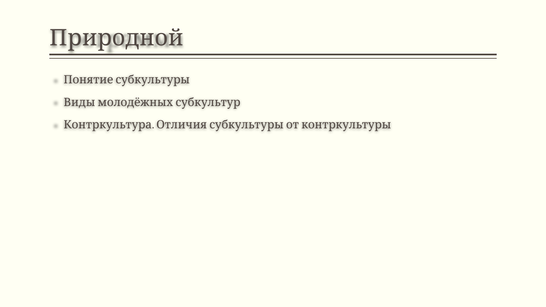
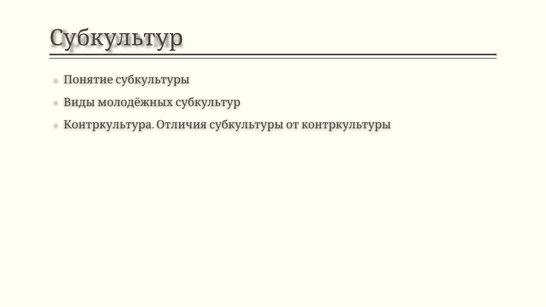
Природной: Природной -> Субкультур (116, 38)
